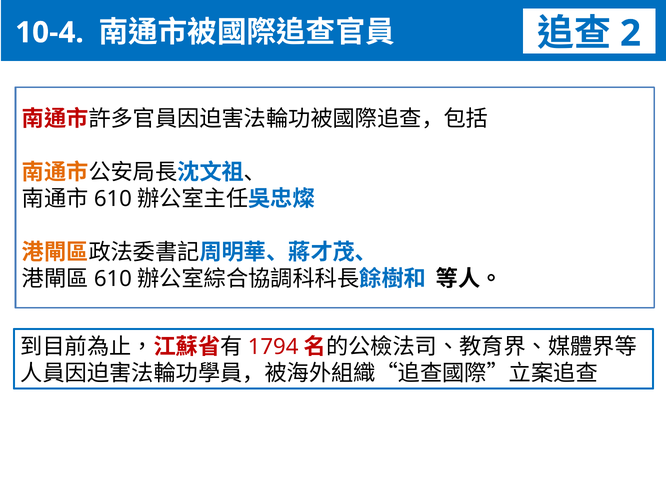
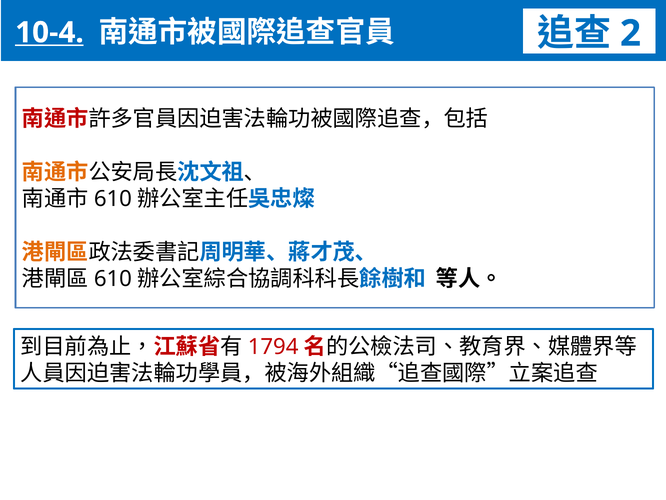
10-4 underline: none -> present (49, 32)
